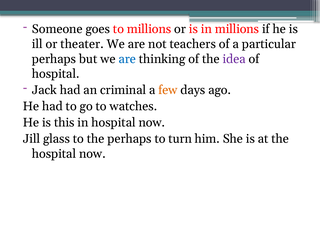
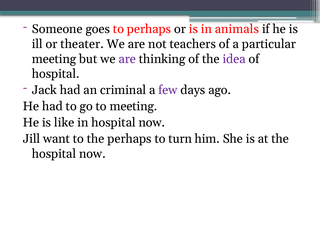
to millions: millions -> perhaps (149, 29)
in millions: millions -> animals (237, 29)
perhaps: perhaps -> meeting (54, 59)
are colour: blue -> purple (127, 59)
few colour: orange -> purple (168, 90)
to watches: watches -> meeting (133, 106)
this: this -> like (64, 123)
glass: glass -> want (57, 139)
